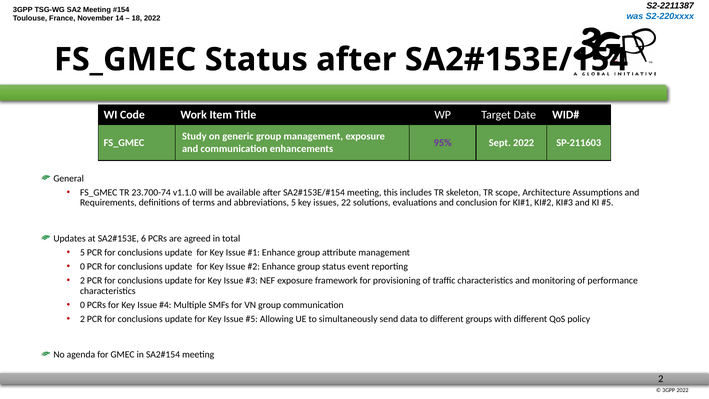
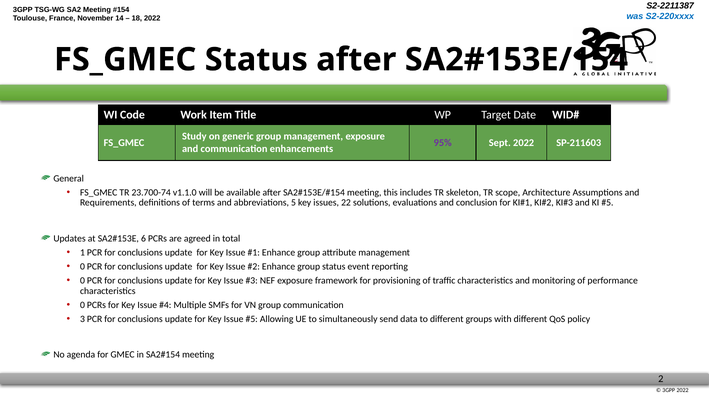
5: 5 -> 1 (82, 252)
2: 2 -> 0 (82, 280)
2: 2 -> 3 (82, 319)
